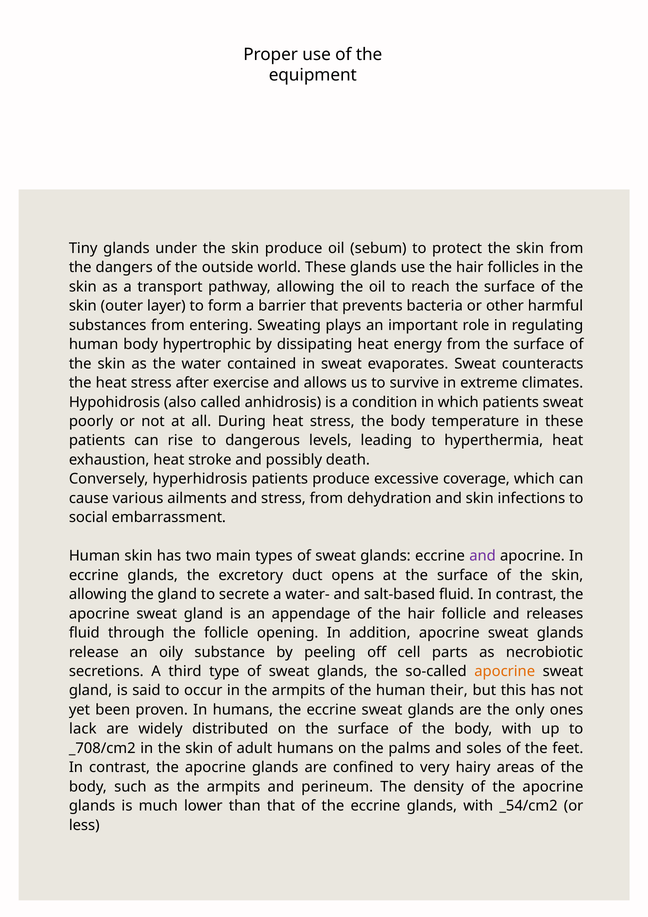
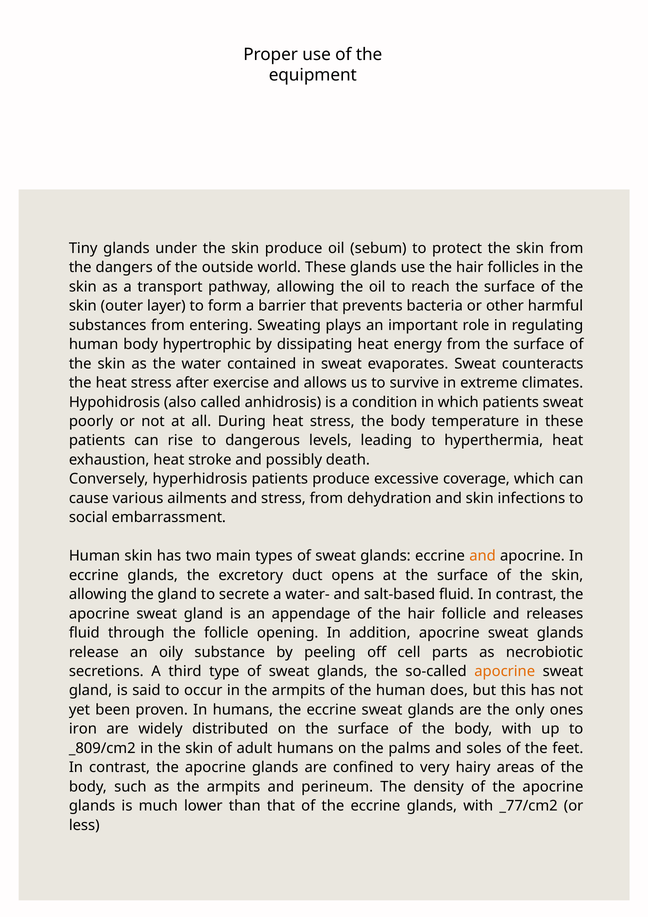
and colour: purple -> orange (483, 556)
their: their -> does (449, 691)
lack: lack -> iron (83, 729)
_708/cm2: _708/cm2 -> _809/cm2 (102, 748)
_54/cm2: _54/cm2 -> _77/cm2 (529, 806)
